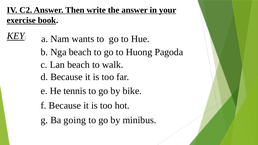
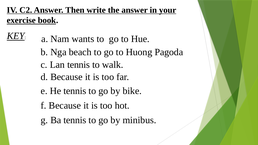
Lan beach: beach -> tennis (79, 65)
Ba going: going -> tennis (75, 120)
